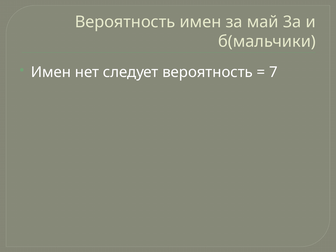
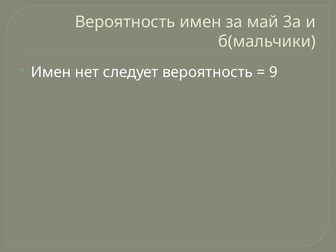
7: 7 -> 9 (273, 72)
